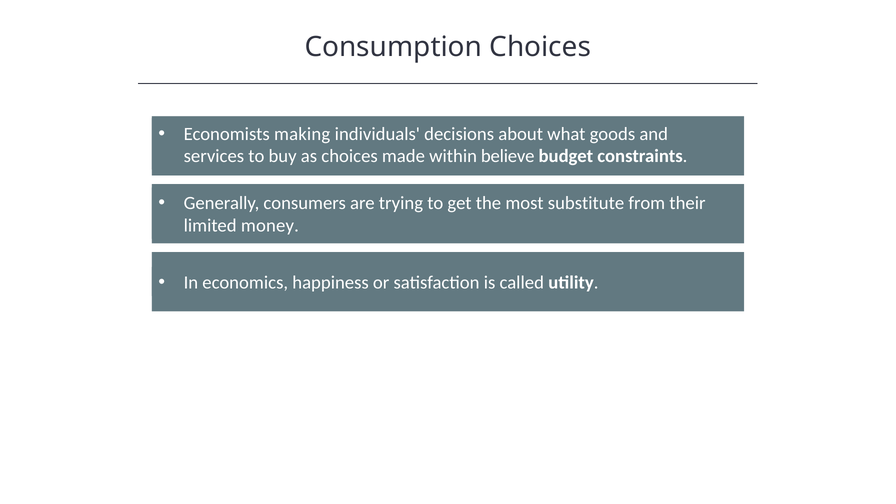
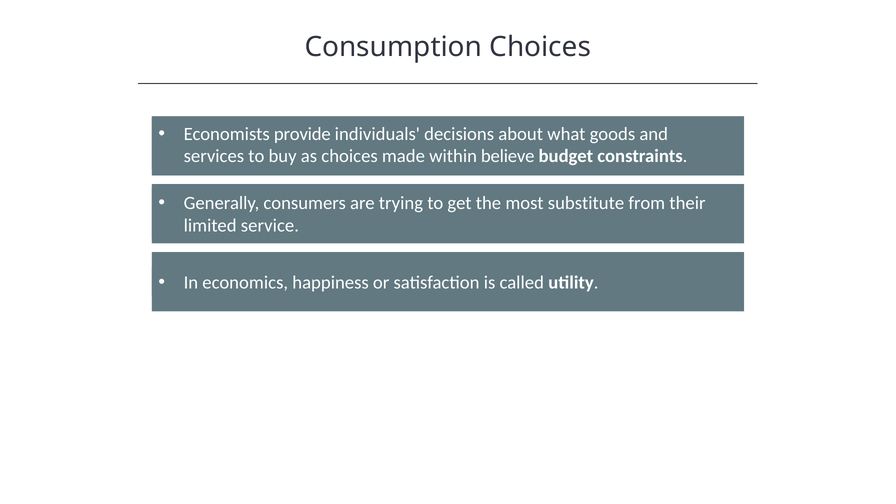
making: making -> provide (302, 134)
money: money -> service (270, 226)
